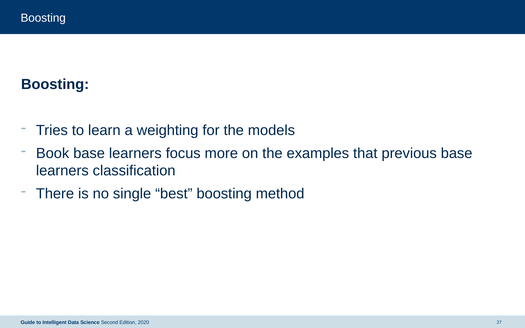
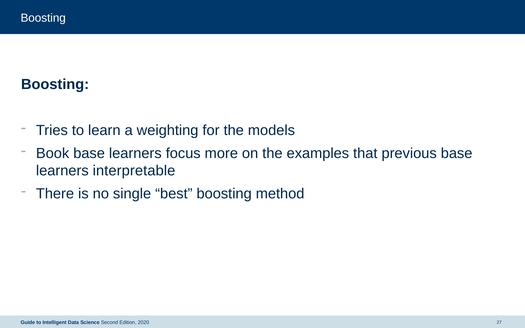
classification: classification -> interpretable (134, 171)
